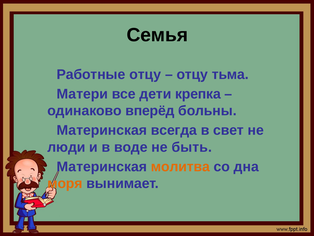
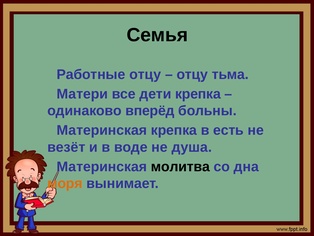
Материнская всегда: всегда -> крепка (174, 130)
свет: свет -> есть (229, 130)
люди: люди -> везёт (66, 147)
быть: быть -> душа (192, 147)
молитва colour: orange -> black (180, 166)
